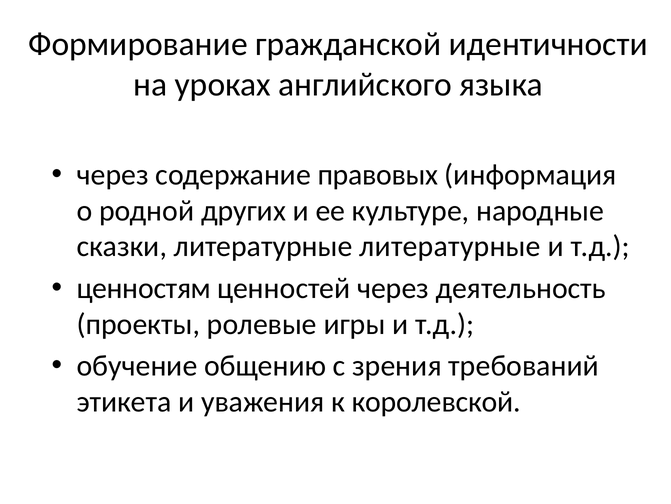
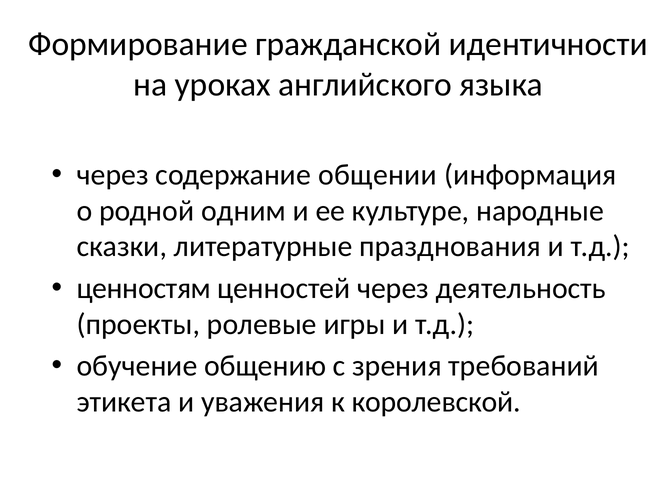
правовых: правовых -> общении (378, 175)
других: других -> одним (243, 210)
литературные литературные: литературные -> празднования (450, 246)
